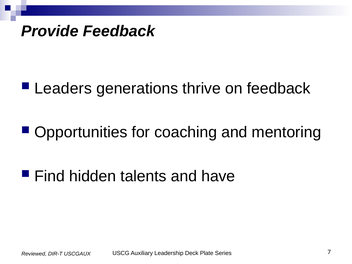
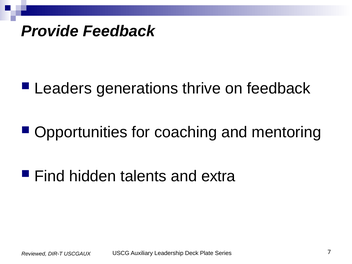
have: have -> extra (218, 176)
